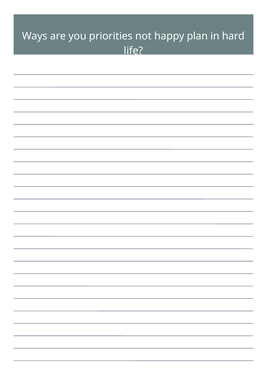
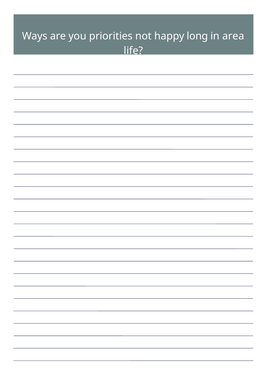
plan: plan -> long (197, 36)
hard: hard -> area (233, 36)
